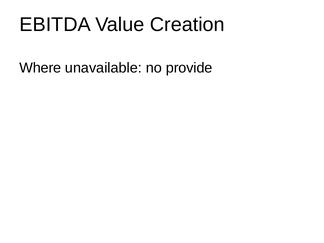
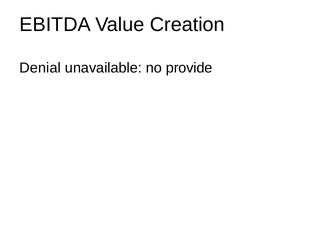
Where: Where -> Denial (40, 68)
